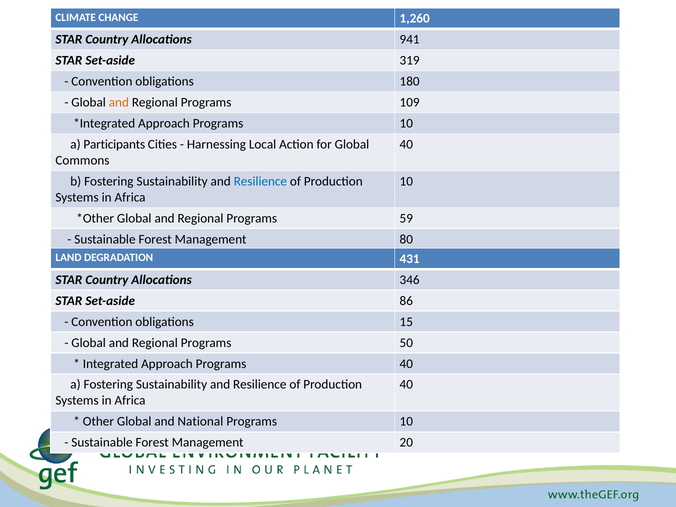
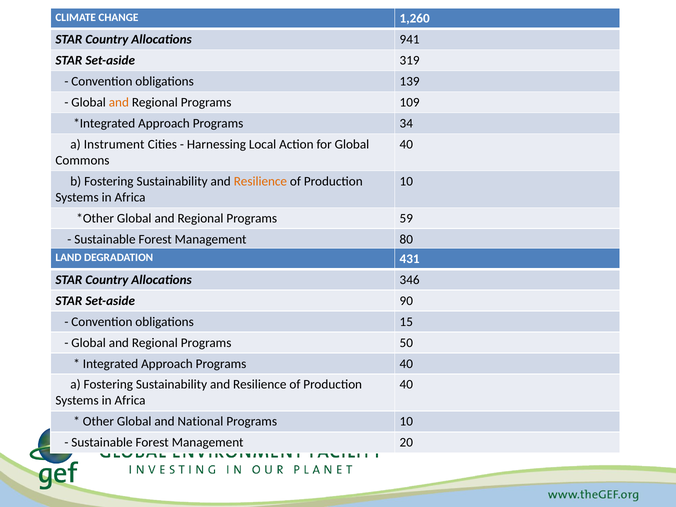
180: 180 -> 139 (410, 81)
Approach Programs 10: 10 -> 34 (406, 123)
Participants: Participants -> Instrument (114, 144)
Resilience colour: blue -> orange (260, 181)
86: 86 -> 90 (406, 301)
